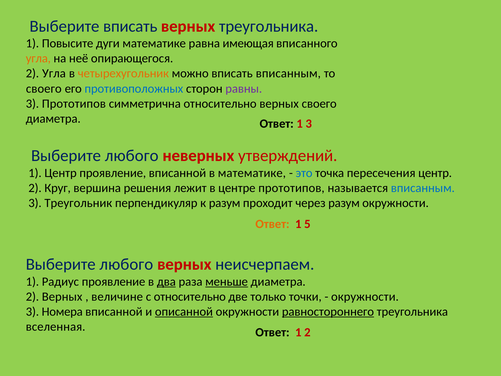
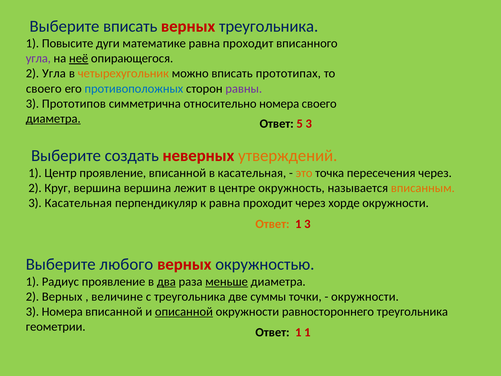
имеющая: имеющая -> проходит (248, 43)
угла colour: orange -> purple (38, 58)
неё underline: none -> present (79, 58)
вписать вписанным: вписанным -> прототипах (288, 73)
относительно верных: верных -> номера (279, 104)
диаметра underline: none -> present (53, 119)
1: 1 -> 5 (300, 124)
любого: любого -> создать (132, 156)
утверждений colour: red -> orange (288, 156)
в математике: математике -> касательная (252, 173)
это colour: blue -> orange (304, 173)
пересечения центр: центр -> через (435, 173)
вершина решения: решения -> вершина (147, 188)
центре прототипов: прототипов -> окружность (292, 188)
вписанным colour: blue -> orange (423, 188)
3 Треугольник: Треугольник -> Касательная (78, 203)
к разум: разум -> равна (225, 203)
через разум: разум -> хорде (344, 203)
1 5: 5 -> 3 (307, 224)
неисчерпаем: неисчерпаем -> окружностью (265, 264)
с относительно: относительно -> треугольника (190, 296)
только: только -> суммы (268, 296)
равностороннего underline: present -> none (328, 311)
вселенная: вселенная -> геометрии (56, 326)
1 2: 2 -> 1 (307, 332)
